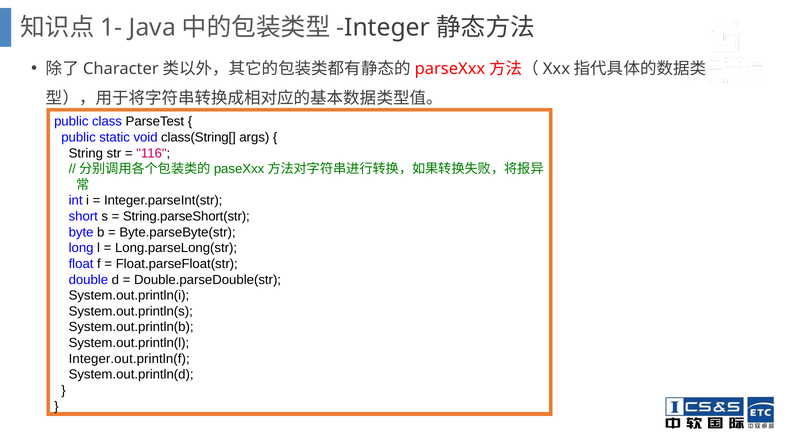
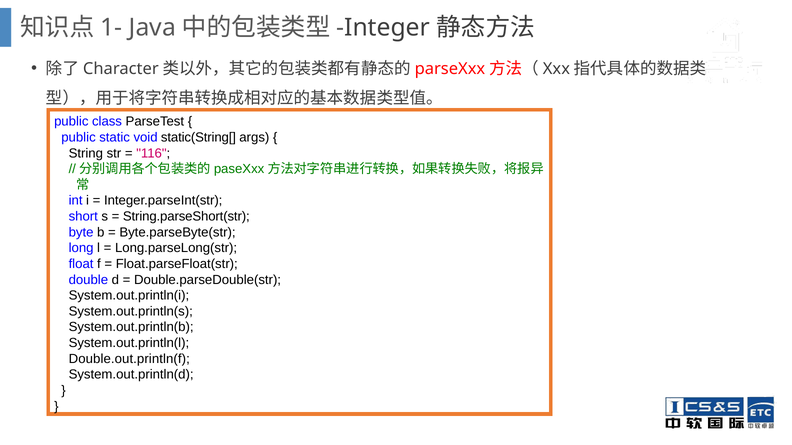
class(String[: class(String[ -> static(String[ (198, 138)
Integer.out.println(f: Integer.out.println(f -> Double.out.println(f (129, 359)
